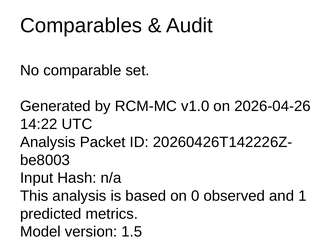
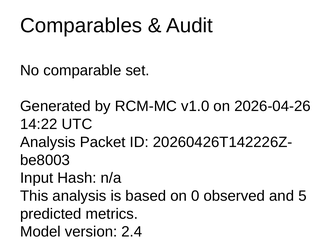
1: 1 -> 5 (302, 196)
1.5: 1.5 -> 2.4 (132, 232)
